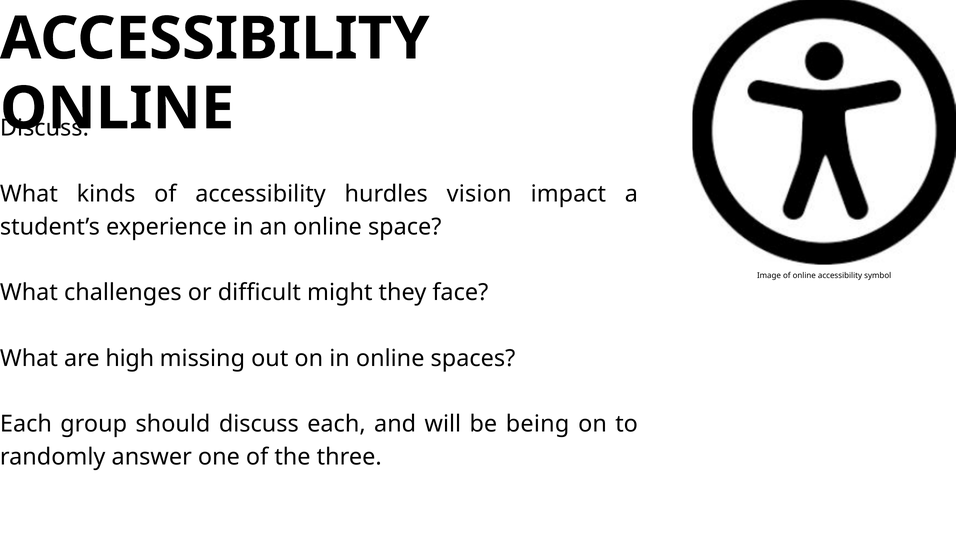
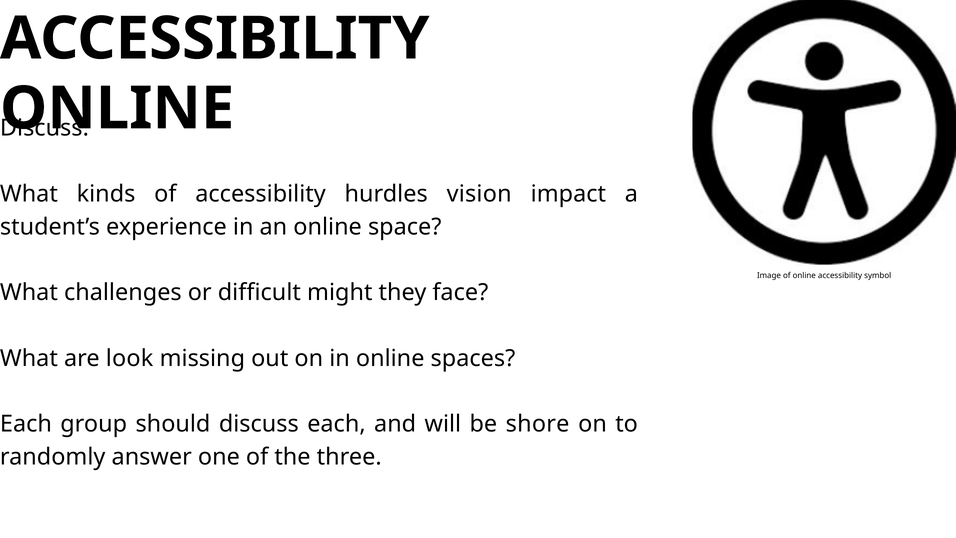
high: high -> look (130, 358)
being: being -> shore (538, 424)
